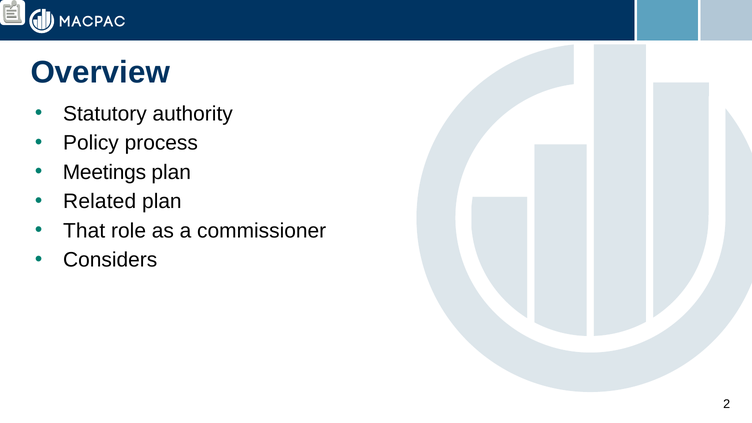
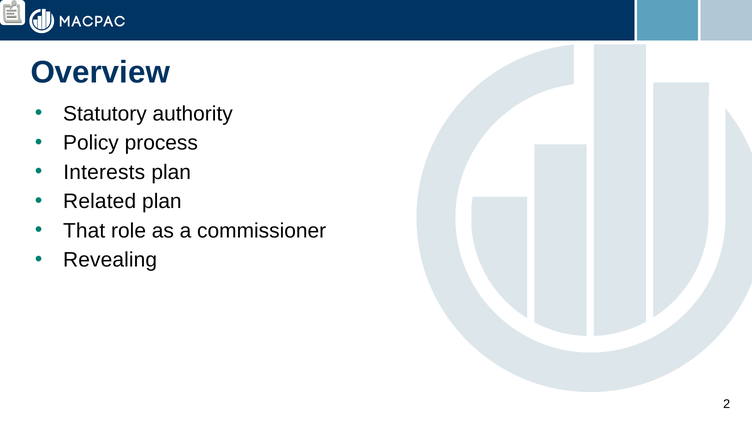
Meetings: Meetings -> Interests (104, 172)
Considers: Considers -> Revealing (110, 260)
